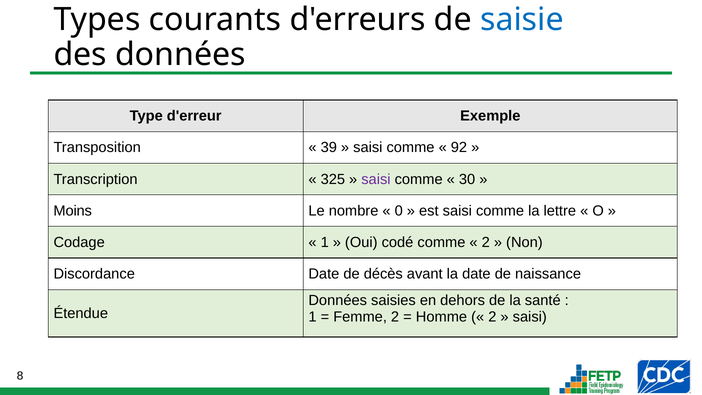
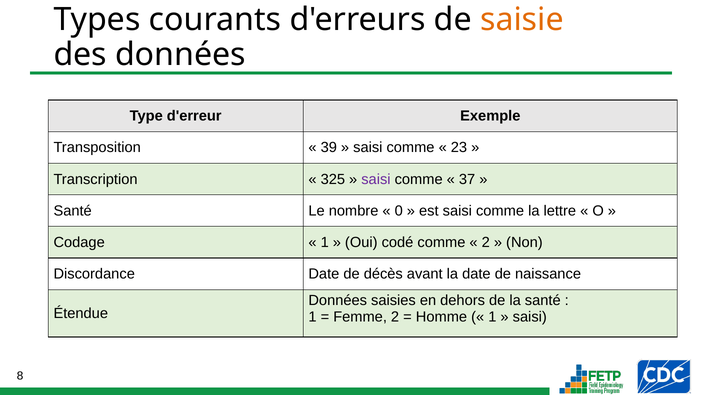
saisie colour: blue -> orange (522, 20)
92: 92 -> 23 (459, 148)
30: 30 -> 37 (467, 179)
Moins: Moins -> Santé (73, 211)
2: 2 -> 1 (492, 317)
